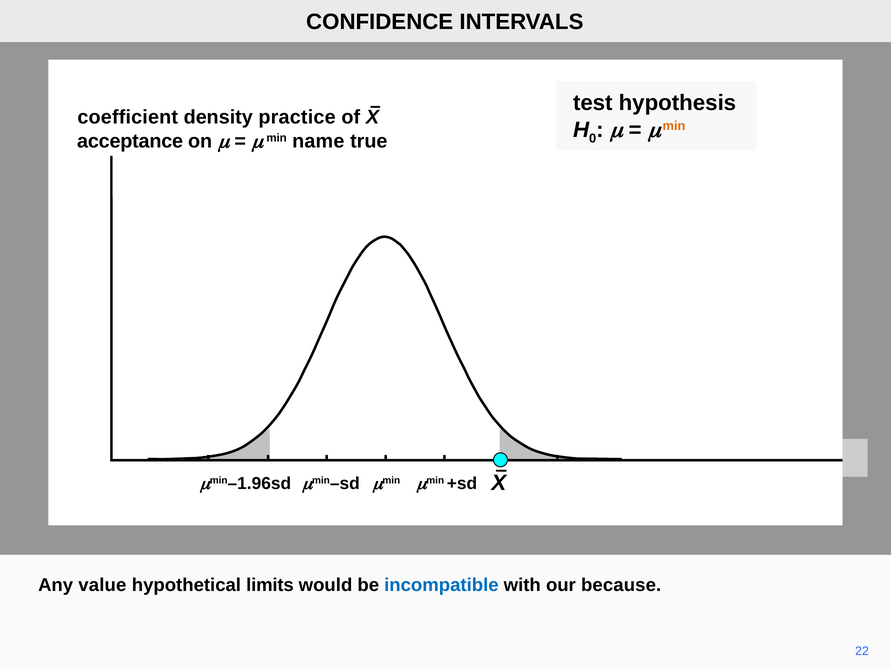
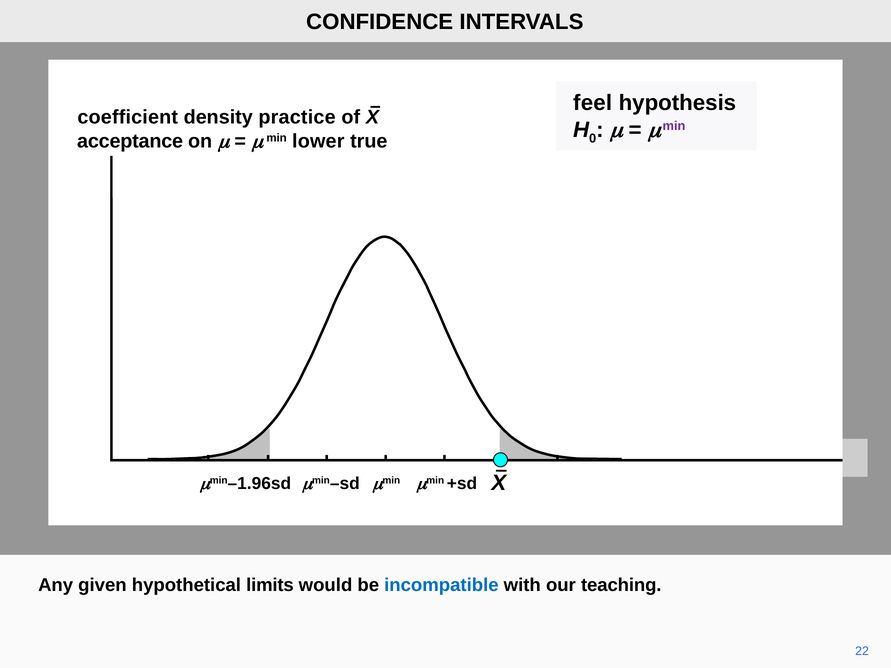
test: test -> feel (593, 103)
min colour: orange -> purple (674, 126)
name: name -> lower (318, 141)
value: value -> given (102, 585)
because: because -> teaching (621, 585)
